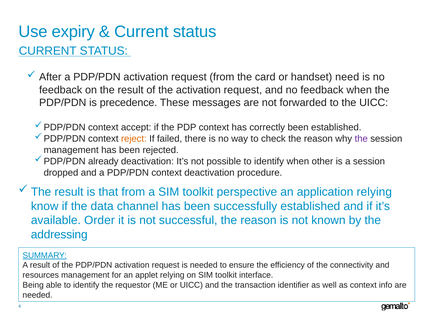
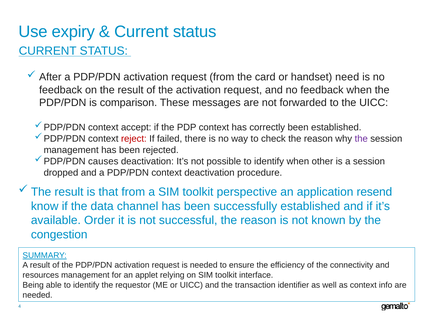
precedence: precedence -> comparison (128, 103)
reject colour: orange -> red (134, 139)
already: already -> causes (103, 161)
application relying: relying -> resend (374, 192)
addressing: addressing -> congestion (59, 234)
